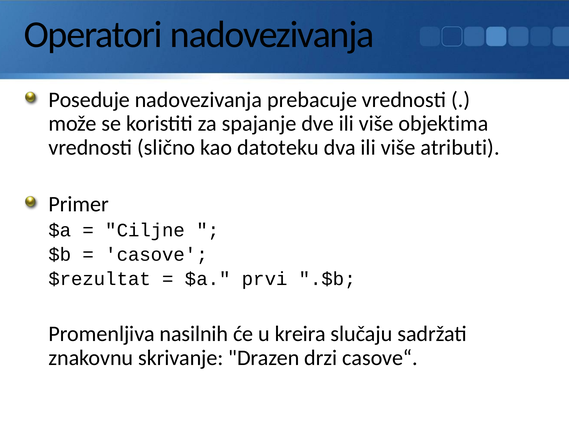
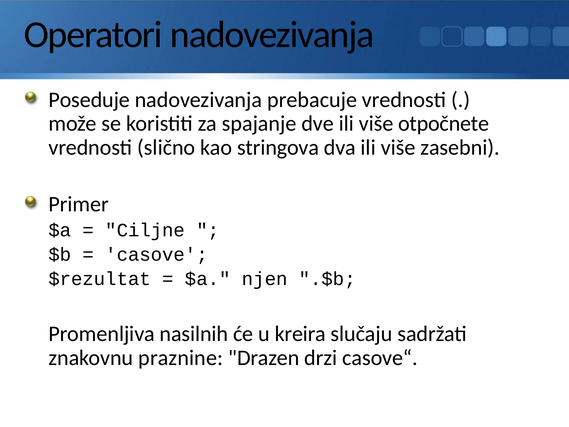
objektima: objektima -> otpočnete (444, 124)
datoteku: datoteku -> stringova (278, 147)
atributi: atributi -> zasebni (460, 147)
prvi: prvi -> njen (265, 279)
skrivanje: skrivanje -> praznine (181, 357)
